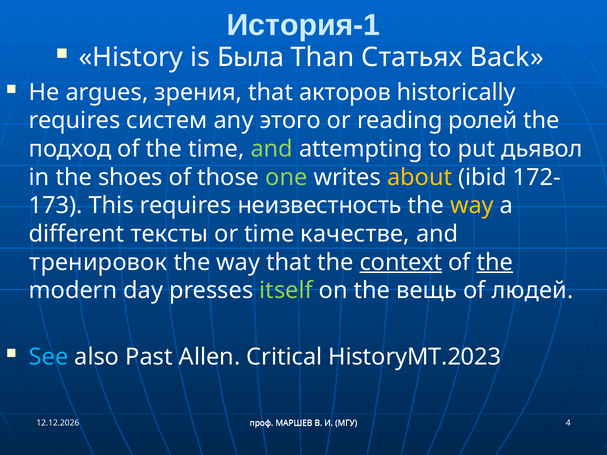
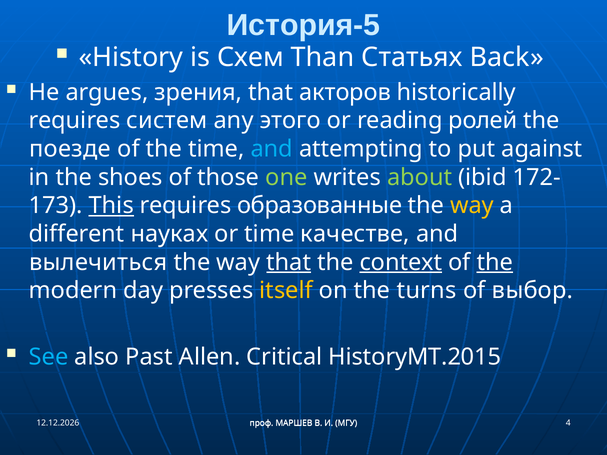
История-1: История-1 -> История-5 (303, 25)
Была: Была -> Схем (250, 58)
подход: подход -> поезде (70, 149)
and colour: light green -> light blue (272, 149)
дьявол: дьявол -> against (542, 149)
about colour: yellow -> light green (420, 177)
This underline: none -> present (111, 206)
неизвестность: неизвестность -> образованные (320, 206)
тексты: тексты -> науках (169, 234)
тренировок: тренировок -> вылечиться (98, 262)
that underline: none -> present (289, 262)
itself colour: light green -> yellow (286, 291)
вещь: вещь -> turns (427, 291)
людей: людей -> выбор (533, 291)
HistoryMT.2023: HistoryMT.2023 -> HistoryMT.2015 (415, 357)
